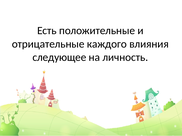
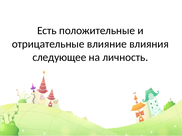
каждого: каждого -> влияние (107, 44)
